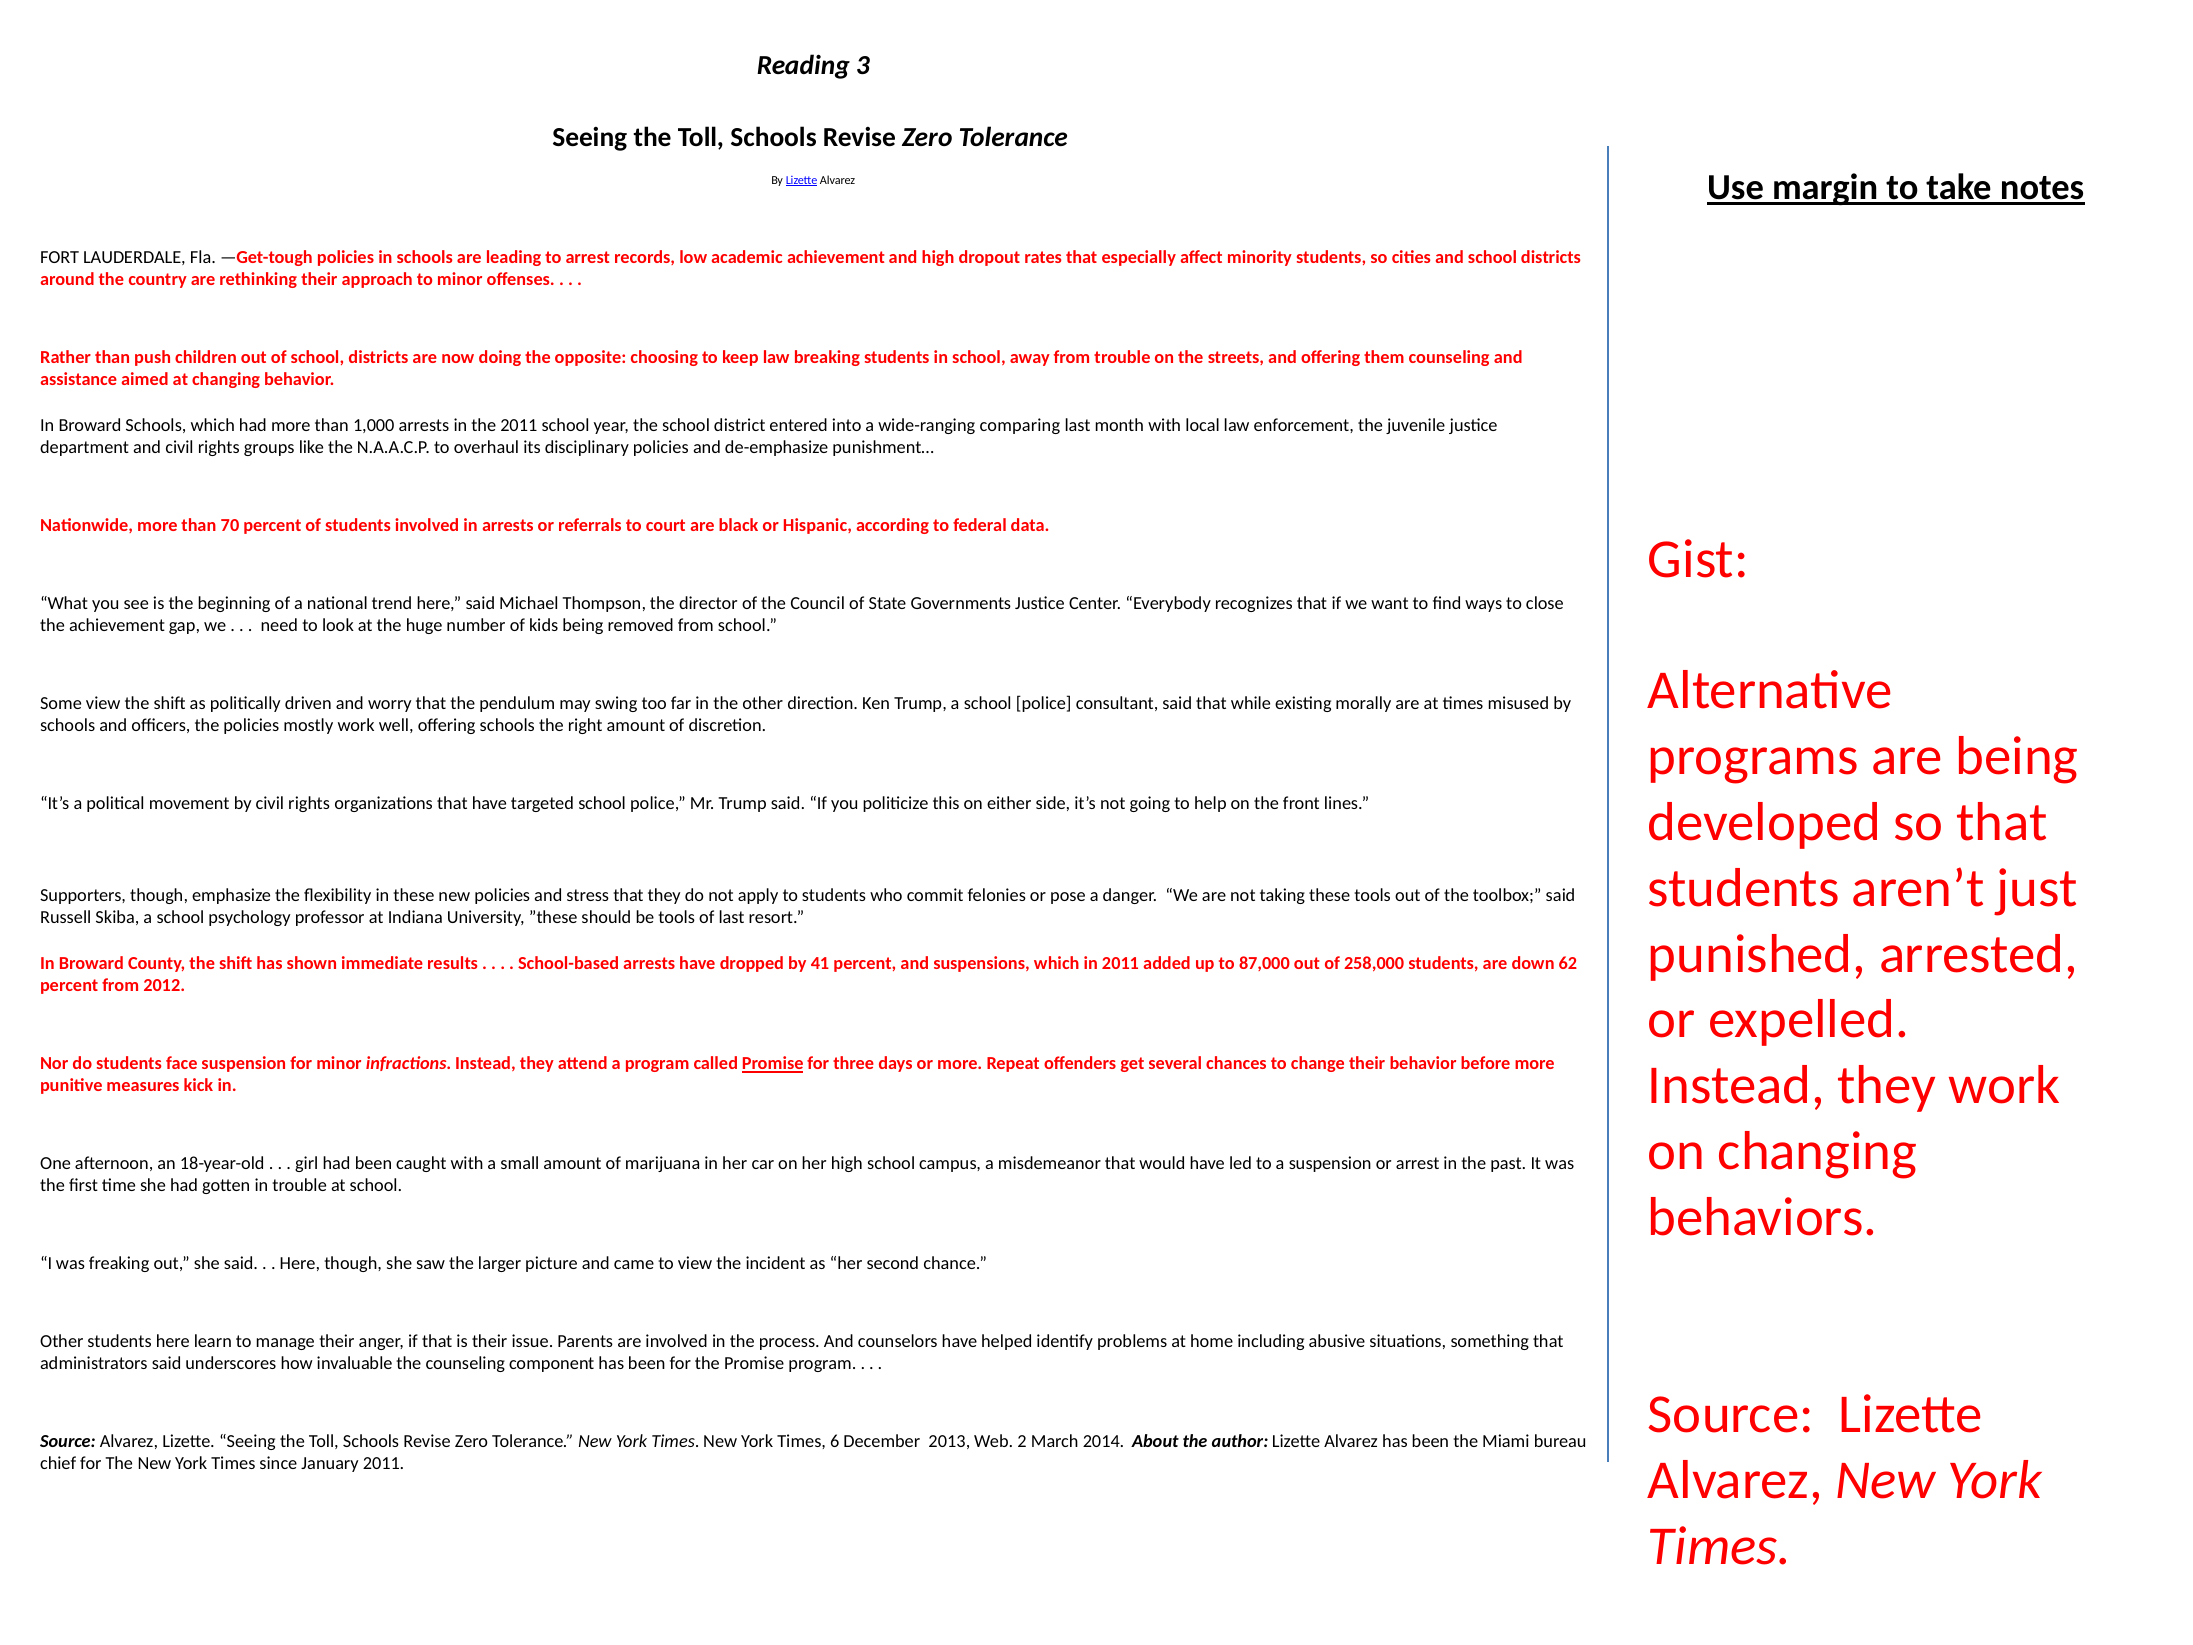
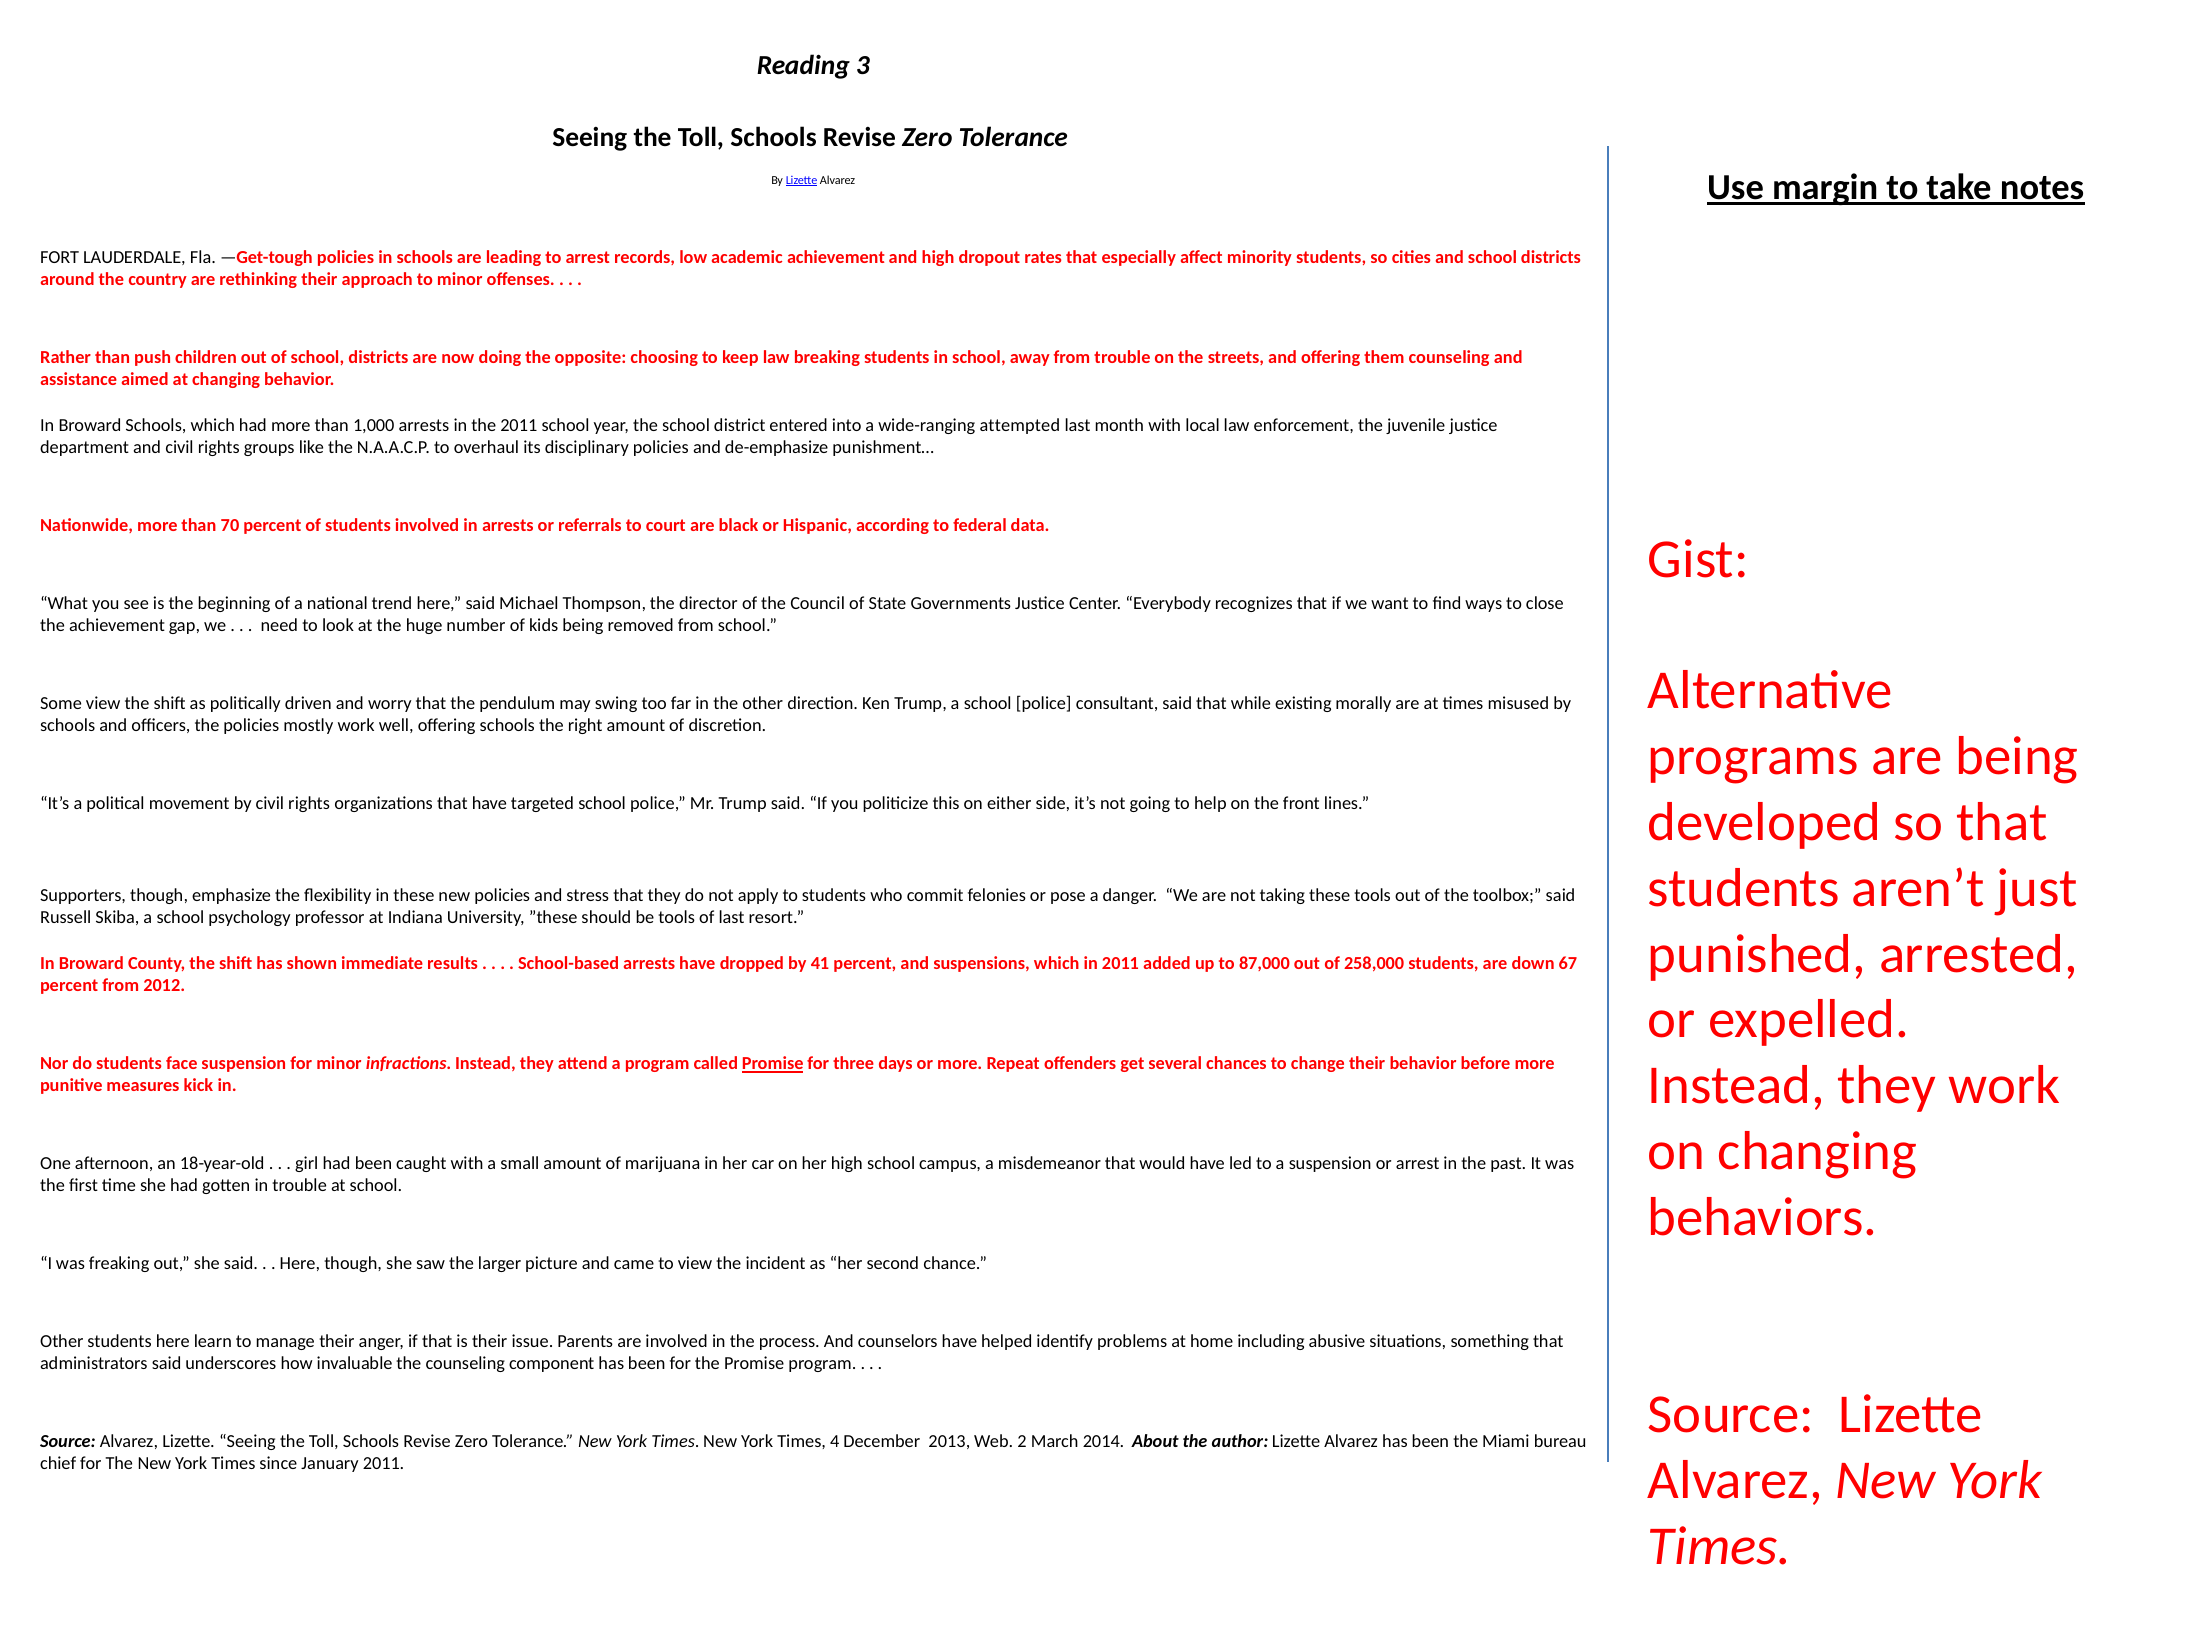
comparing: comparing -> attempted (1020, 425)
62: 62 -> 67 (1568, 964)
6: 6 -> 4 (835, 1441)
